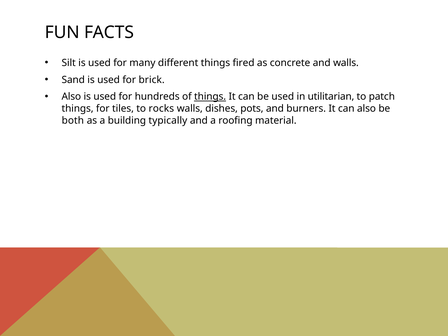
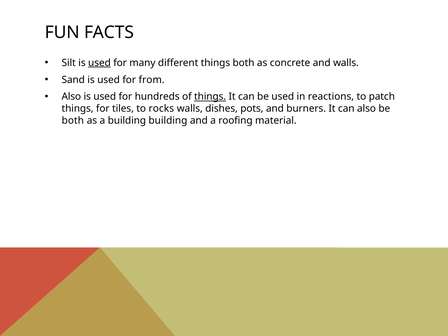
used underline: none -> present (99, 63)
things fired: fired -> both (244, 63)
brick: brick -> from (152, 80)
utilitarian: utilitarian -> reactions (331, 97)
building typically: typically -> building (168, 121)
